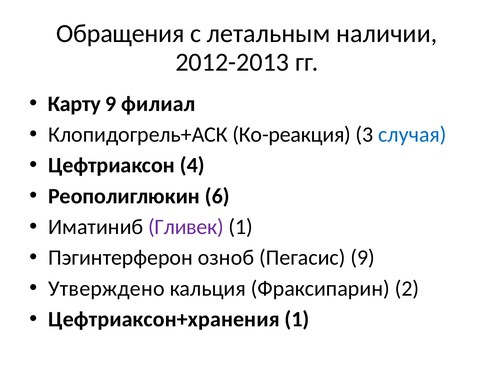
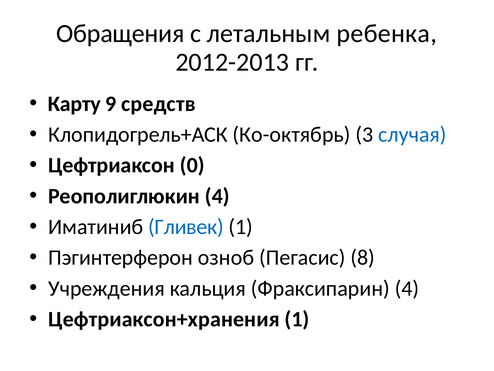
наличии: наличии -> ребенка (387, 34)
филиал: филиал -> средств (158, 104)
Ко-реакция: Ко-реакция -> Ко-октябрь (292, 134)
4: 4 -> 0 (192, 165)
Реополиглюкин 6: 6 -> 4 (217, 196)
Гливек colour: purple -> blue (186, 227)
Пегасис 9: 9 -> 8 (363, 257)
Утверждено: Утверждено -> Учреждения (106, 288)
Фраксипарин 2: 2 -> 4 (407, 288)
